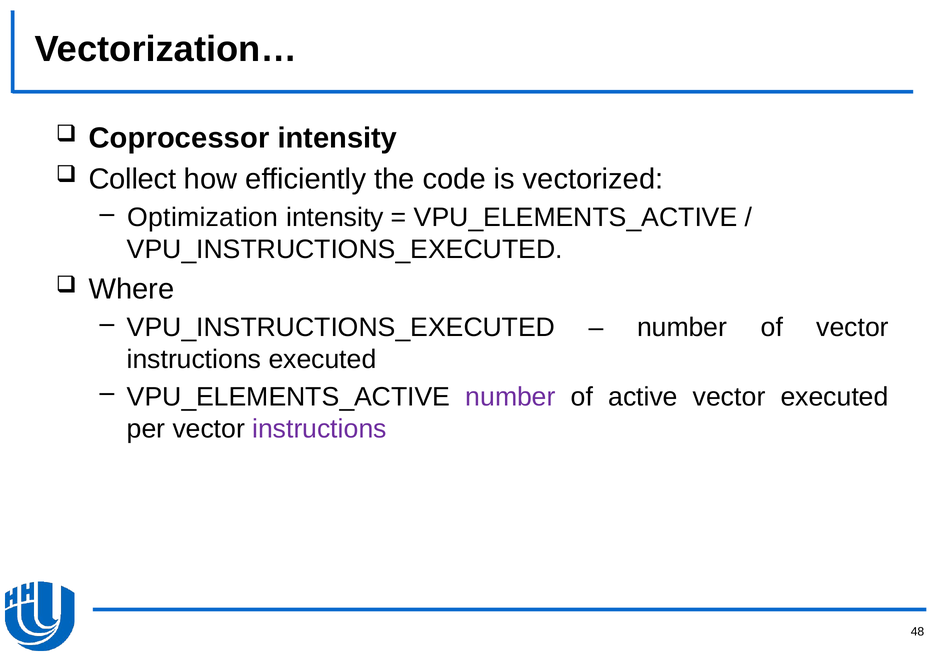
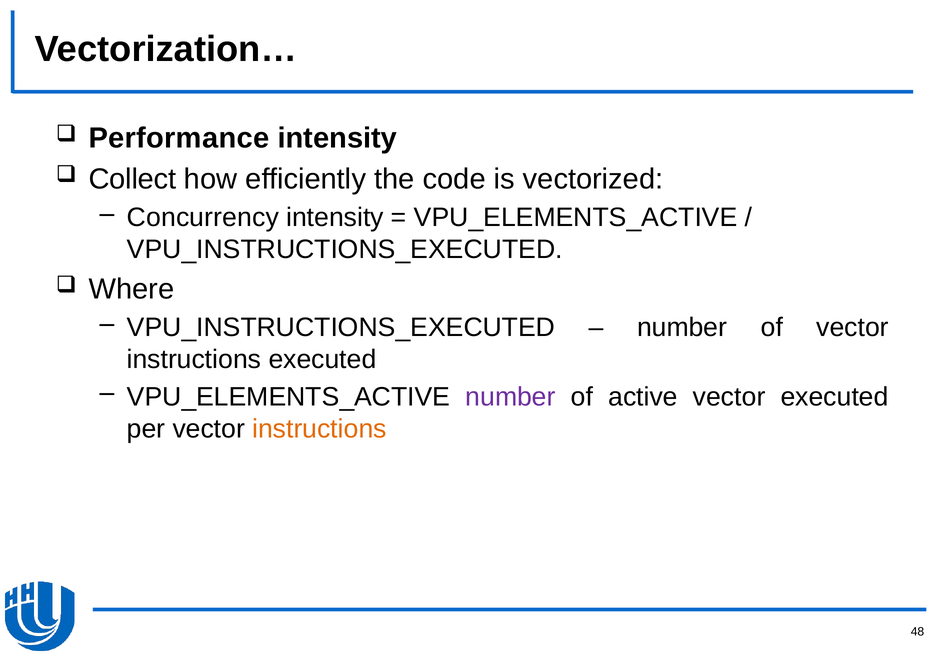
Coprocessor: Coprocessor -> Performance (179, 138)
Optimization: Optimization -> Concurrency (203, 217)
instructions colour: purple -> orange (319, 429)
